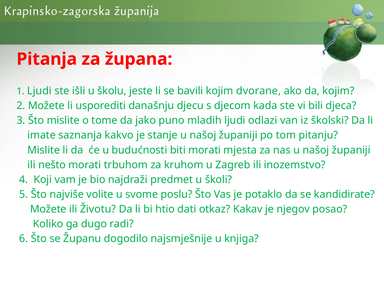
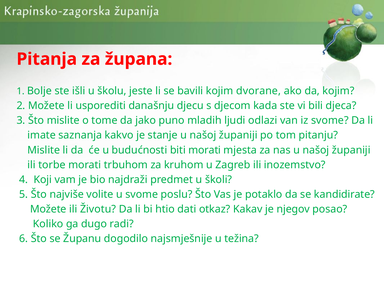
1 Ljudi: Ljudi -> Bolje (39, 91)
iz školski: školski -> svome (330, 121)
nešto: nešto -> torbe (52, 165)
knjiga: knjiga -> težina (242, 239)
